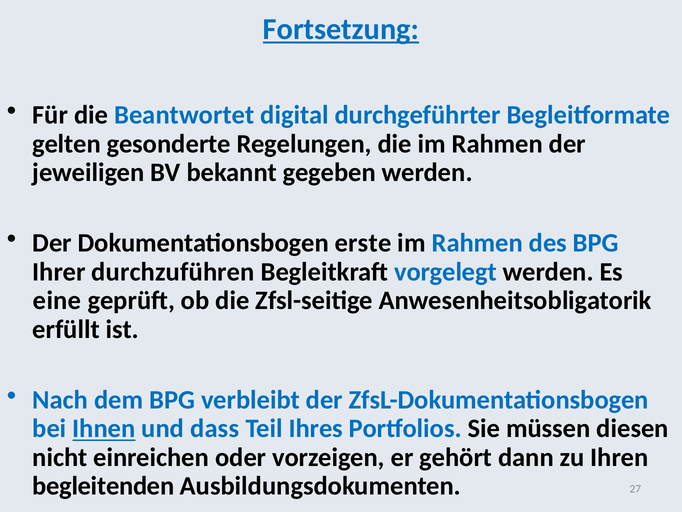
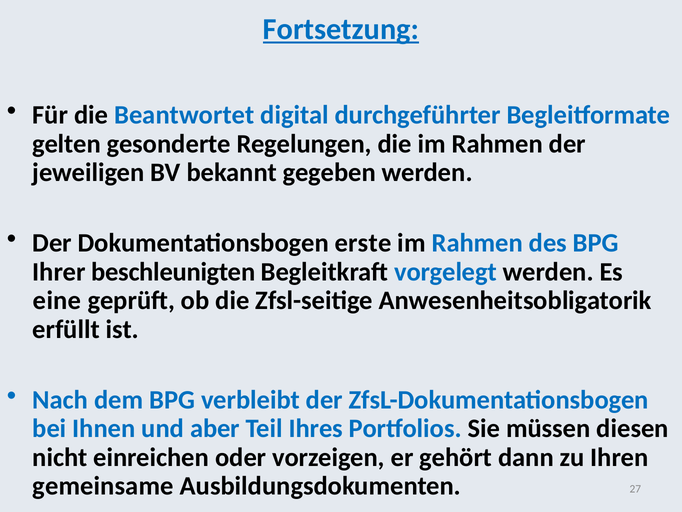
durchzuführen: durchzuführen -> beschleunigten (173, 272)
Ihnen underline: present -> none (104, 428)
dass: dass -> aber (215, 428)
begleitenden: begleitenden -> gemeinsame (103, 486)
